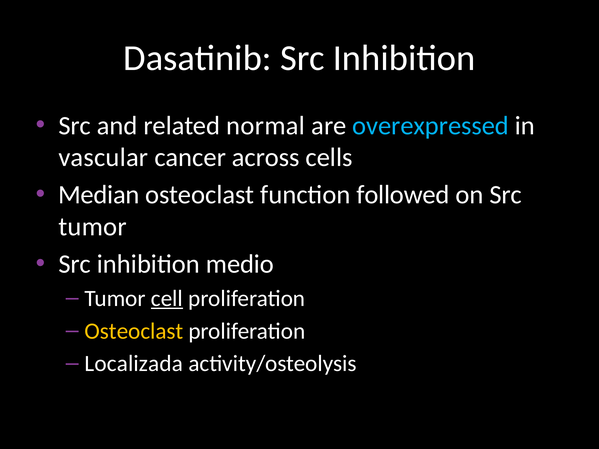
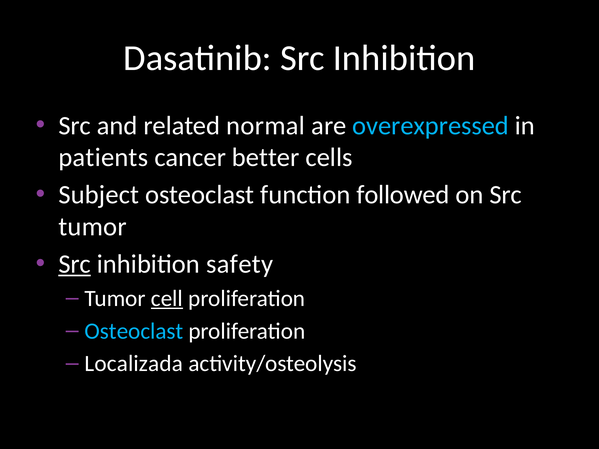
vascular: vascular -> patients (103, 158)
across: across -> better (266, 158)
Median: Median -> Subject (99, 195)
Src underline: none -> present (75, 264)
medio: medio -> safety (240, 264)
Osteoclast colour: yellow -> light blue (134, 331)
